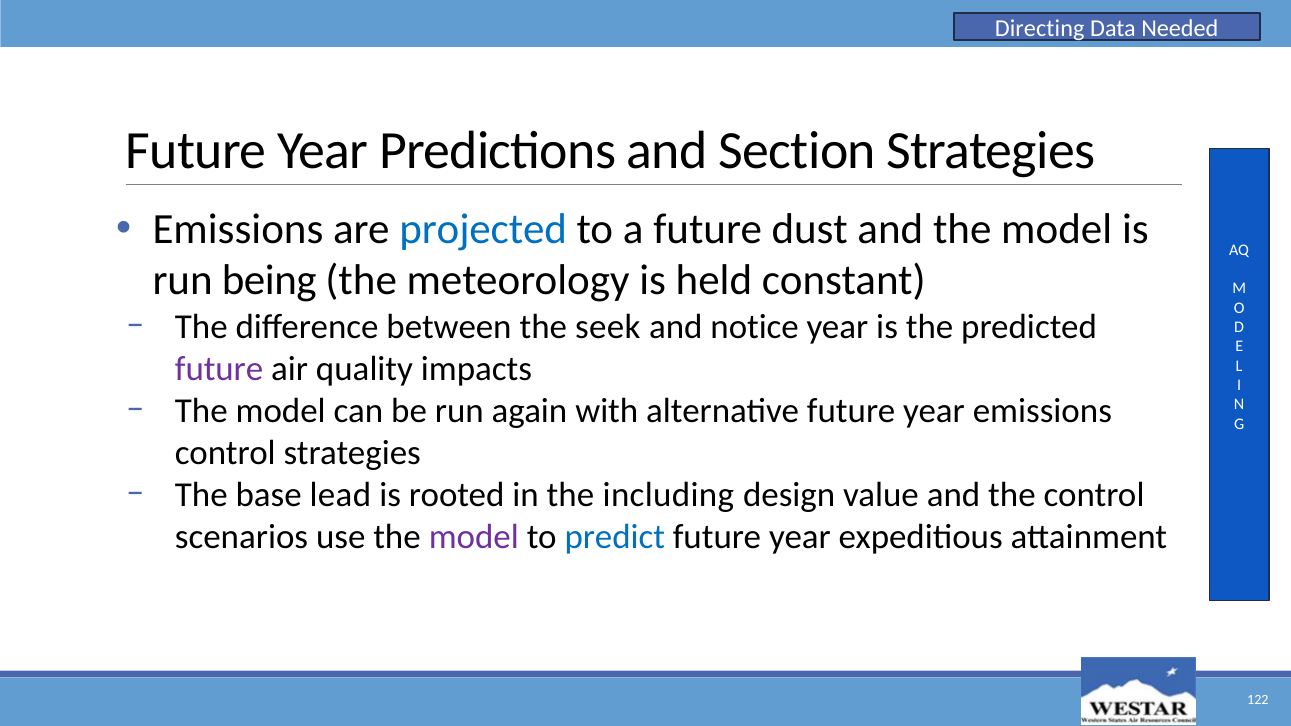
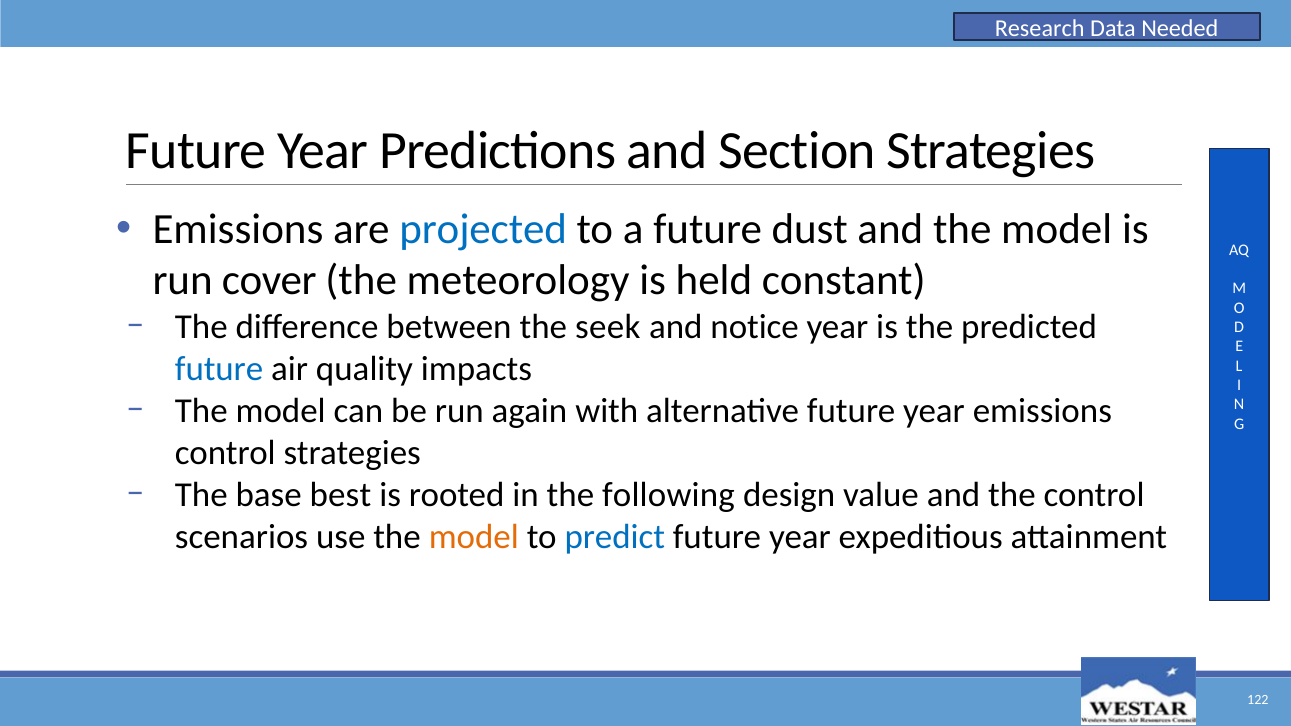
Directing: Directing -> Research (1040, 28)
being: being -> cover (269, 281)
future colour: purple -> blue (219, 369)
lead: lead -> best (340, 495)
including: including -> following (668, 495)
model colour: purple -> orange (474, 537)
